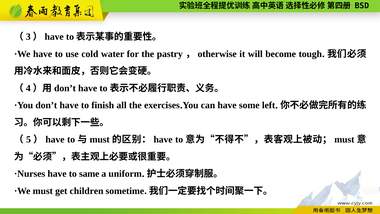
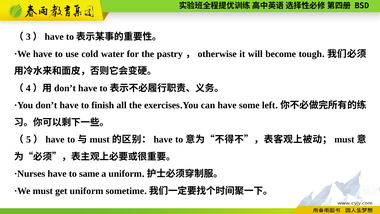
get children: children -> uniform (87, 191)
